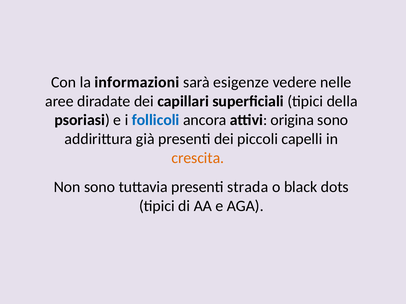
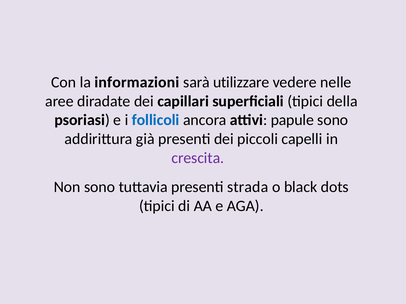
esigenze: esigenze -> utilizzare (241, 82)
origina: origina -> papule (292, 120)
crescita colour: orange -> purple (198, 158)
